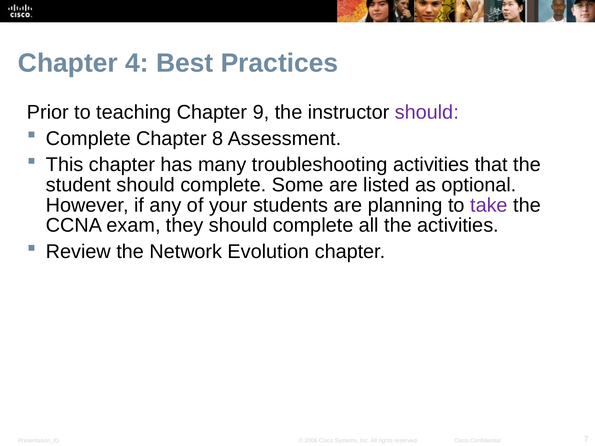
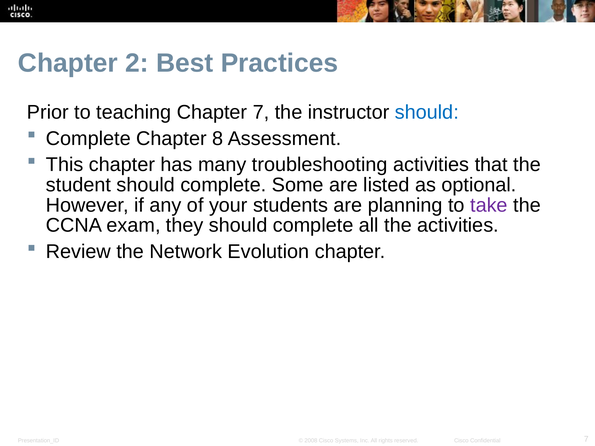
4: 4 -> 2 (137, 63)
Chapter 9: 9 -> 7 (261, 112)
should colour: purple -> blue (427, 112)
